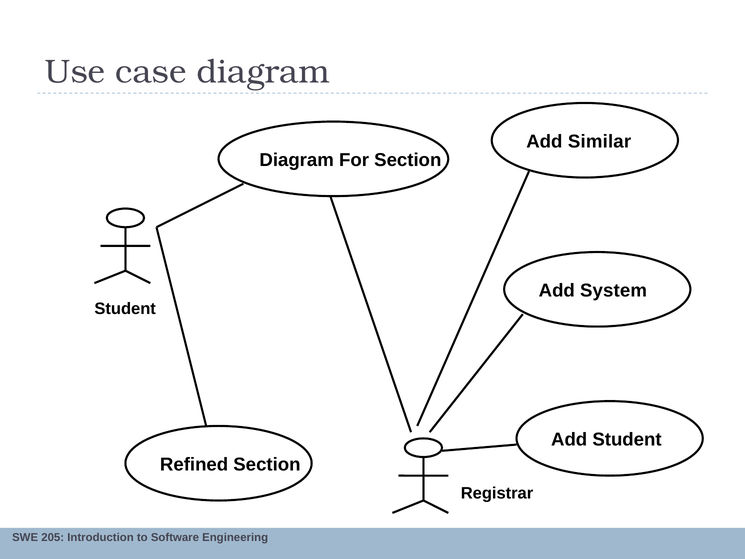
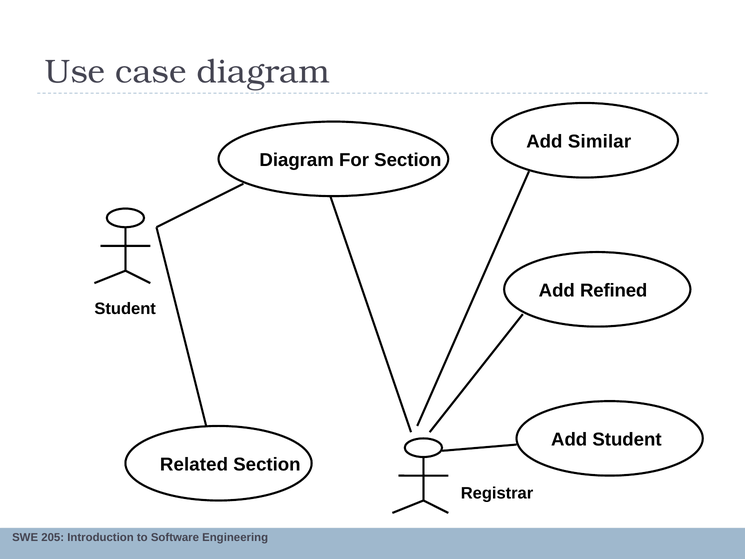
System: System -> Refined (614, 290)
Refined: Refined -> Related (194, 464)
